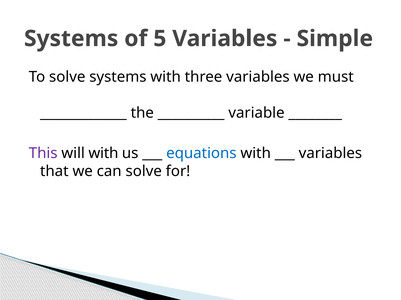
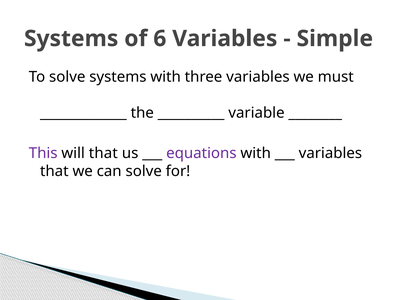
5: 5 -> 6 (160, 39)
will with: with -> that (103, 154)
equations colour: blue -> purple (201, 154)
